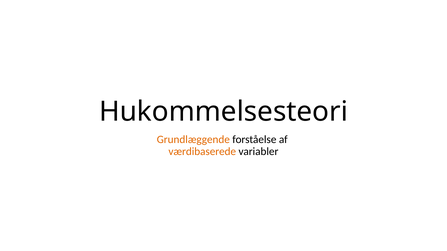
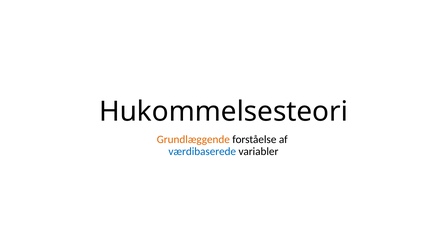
værdibaserede colour: orange -> blue (202, 152)
